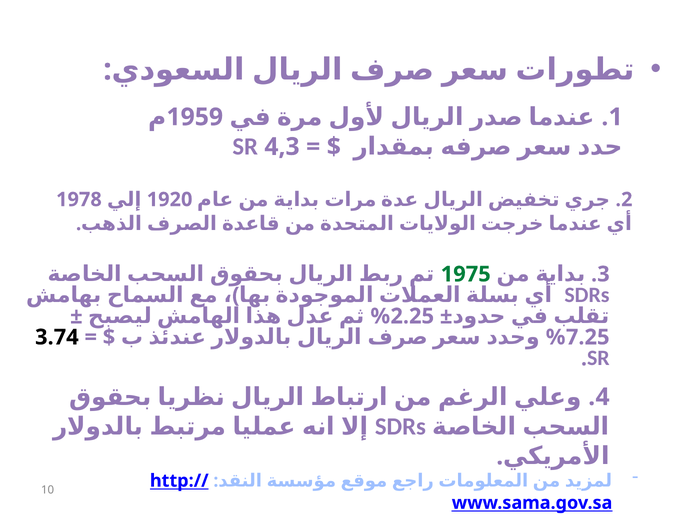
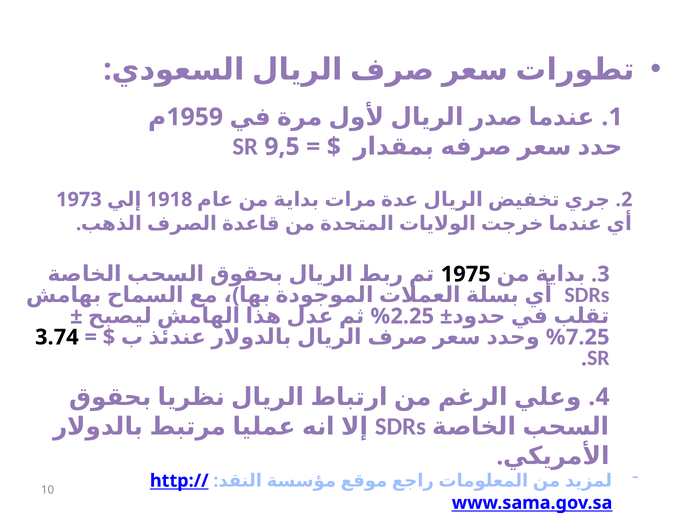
4,3: 4,3 -> 9,5 (282, 147)
1978: 1978 -> 1973 (79, 199)
1920: 1920 -> 1918 (170, 199)
1975 colour: green -> black (466, 274)
